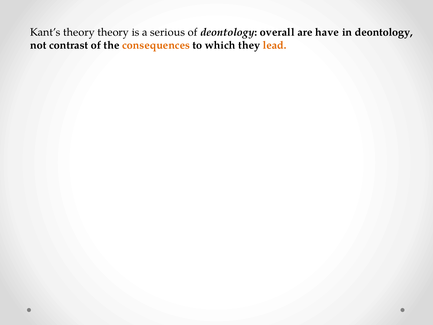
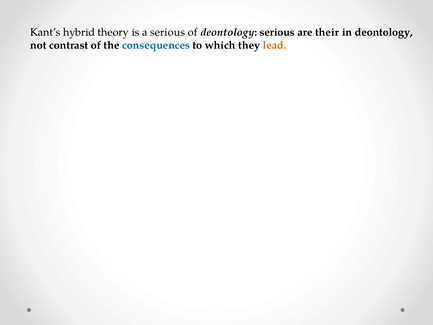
Kant’s theory: theory -> hybrid (79, 32)
deontology overall: overall -> serious (277, 32)
have: have -> their (327, 32)
consequences colour: orange -> blue (156, 45)
